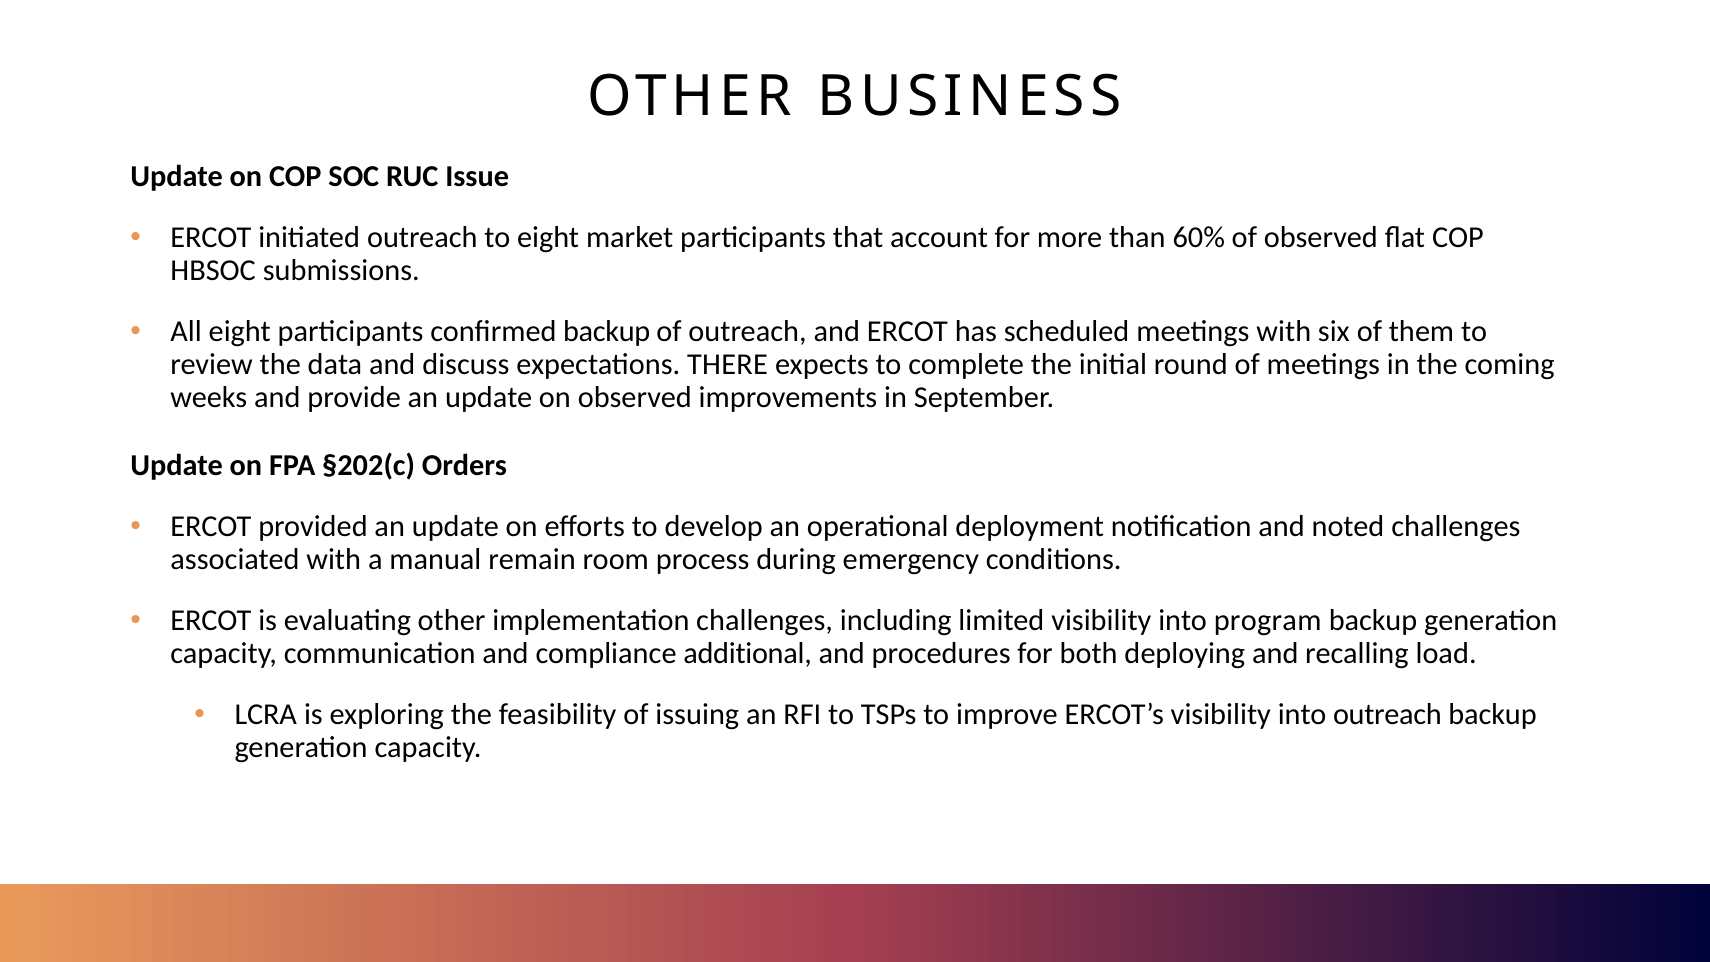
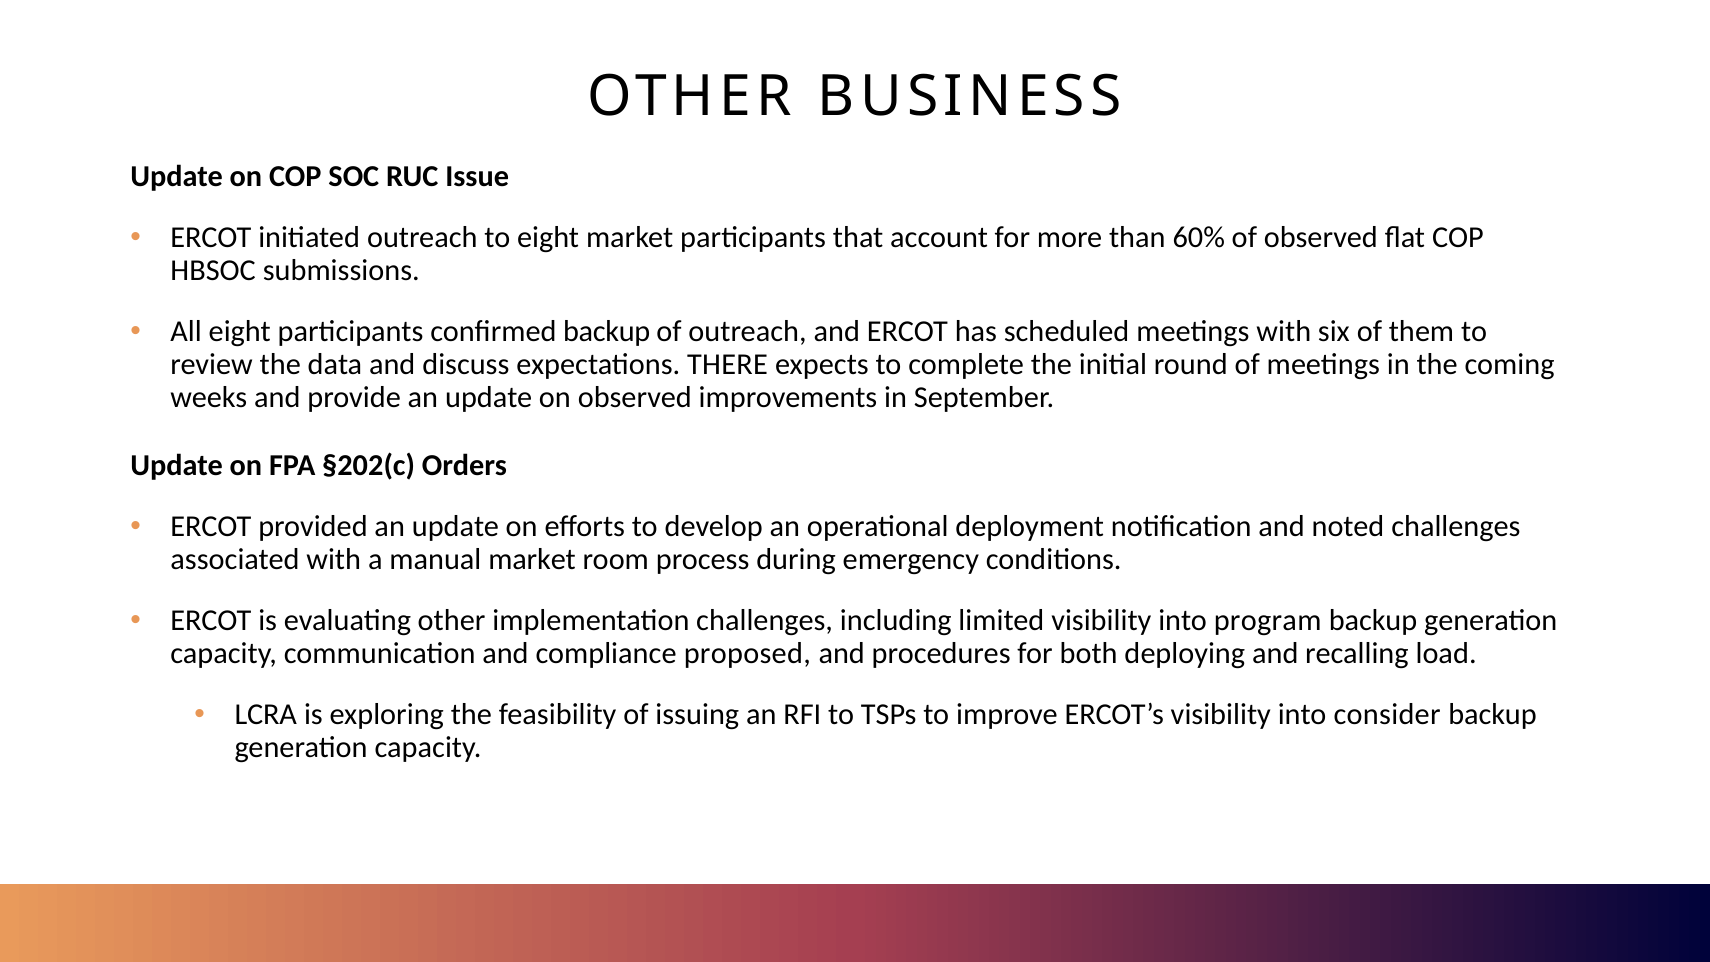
manual remain: remain -> market (532, 559)
additional: additional -> proposed (747, 653)
into outreach: outreach -> consider (1387, 715)
